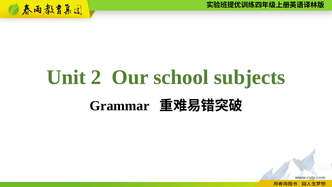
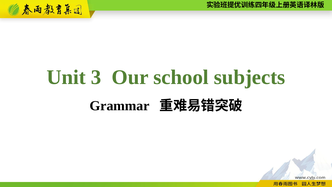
2: 2 -> 3 (96, 77)
